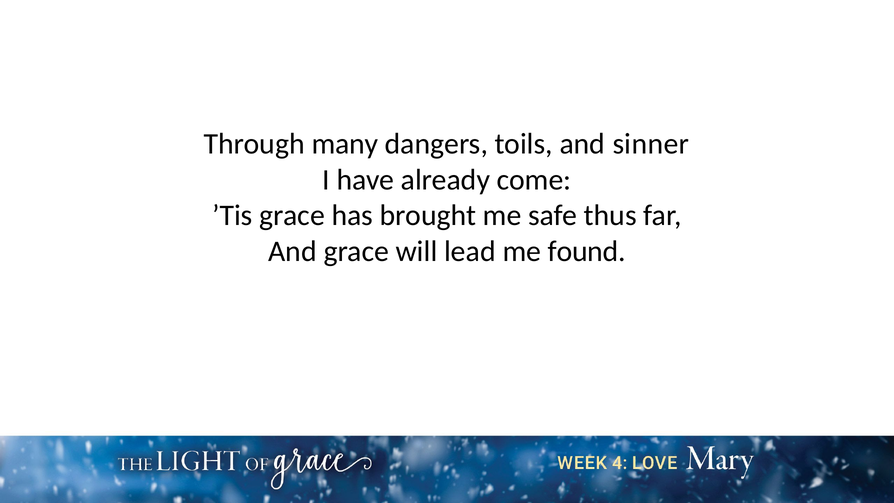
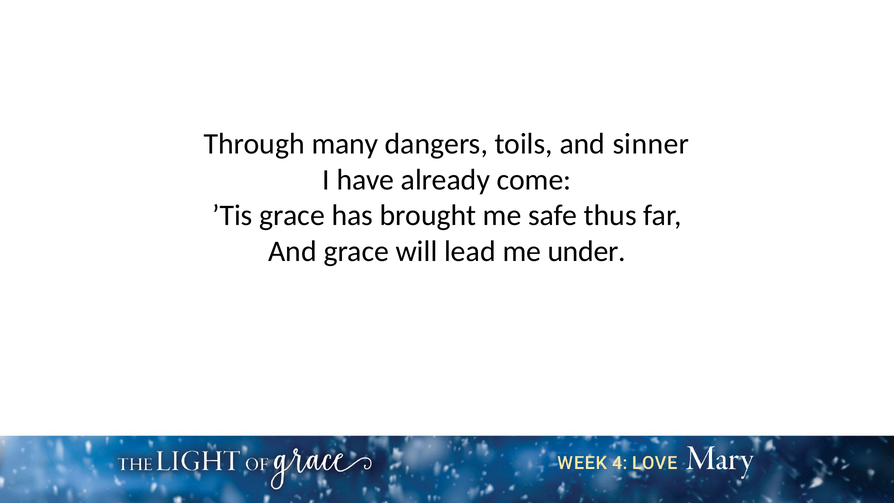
found: found -> under (587, 251)
